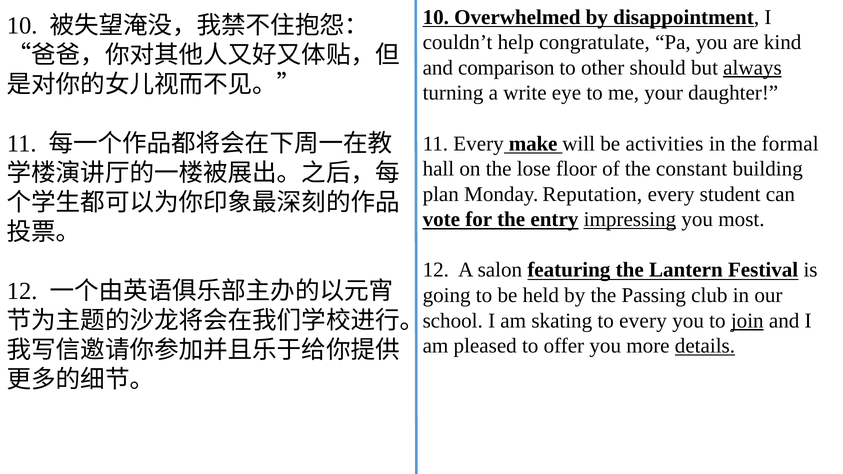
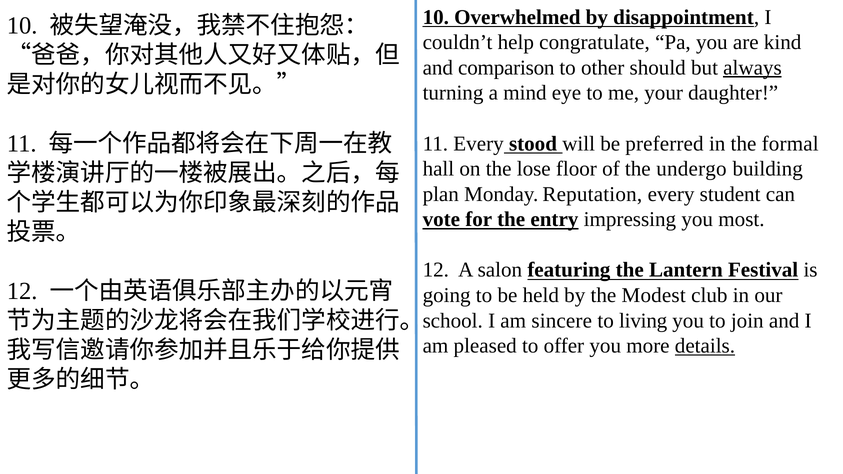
write: write -> mind (525, 93)
make: make -> stood (533, 144)
activities: activities -> preferred (664, 144)
constant: constant -> undergo (691, 169)
impressing underline: present -> none (630, 220)
Passing: Passing -> Modest (654, 295)
skating: skating -> sincere (562, 321)
to every: every -> living (643, 321)
join underline: present -> none (747, 321)
